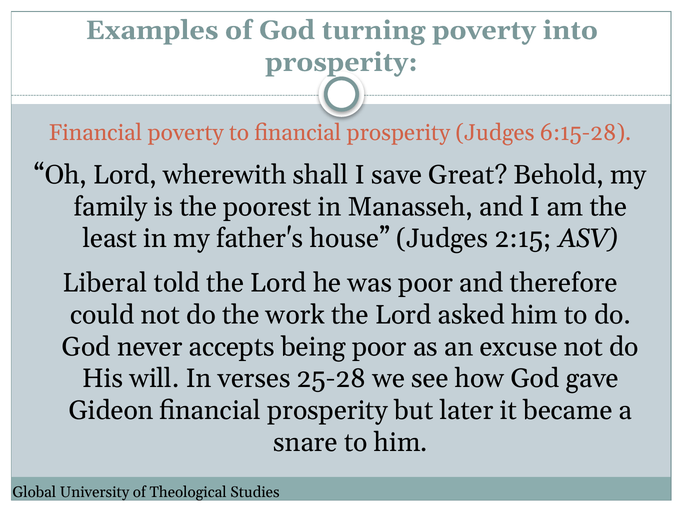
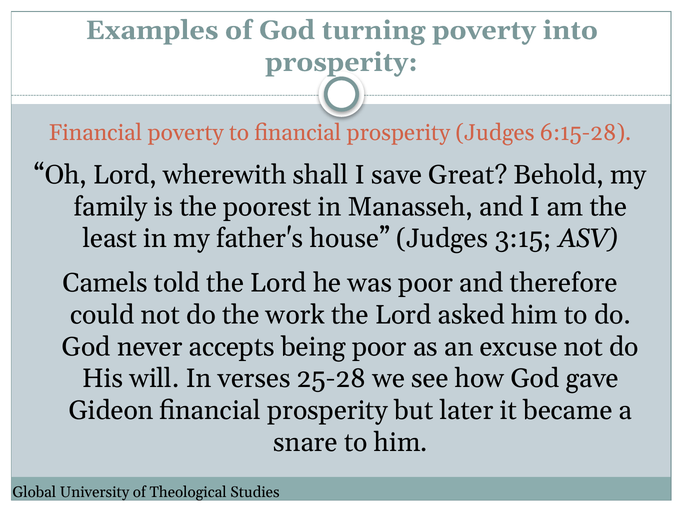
2:15: 2:15 -> 3:15 (523, 239)
Liberal: Liberal -> Camels (105, 283)
